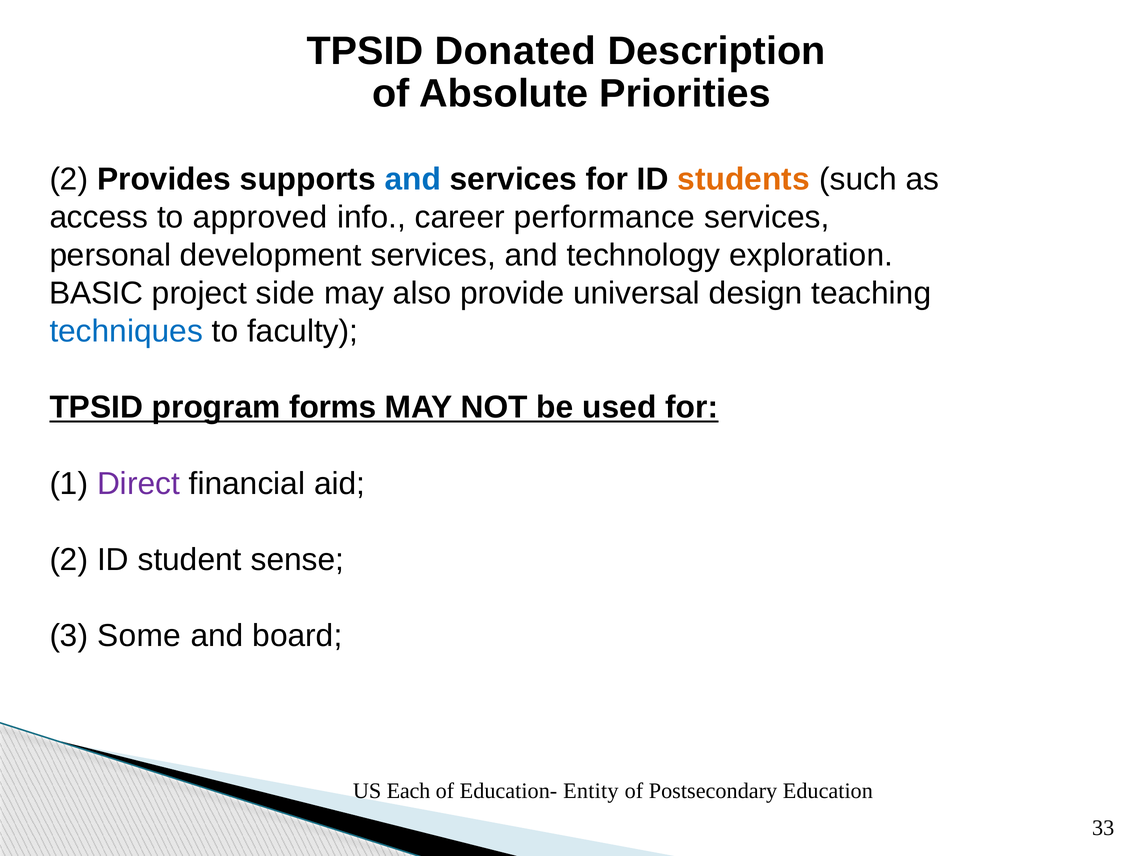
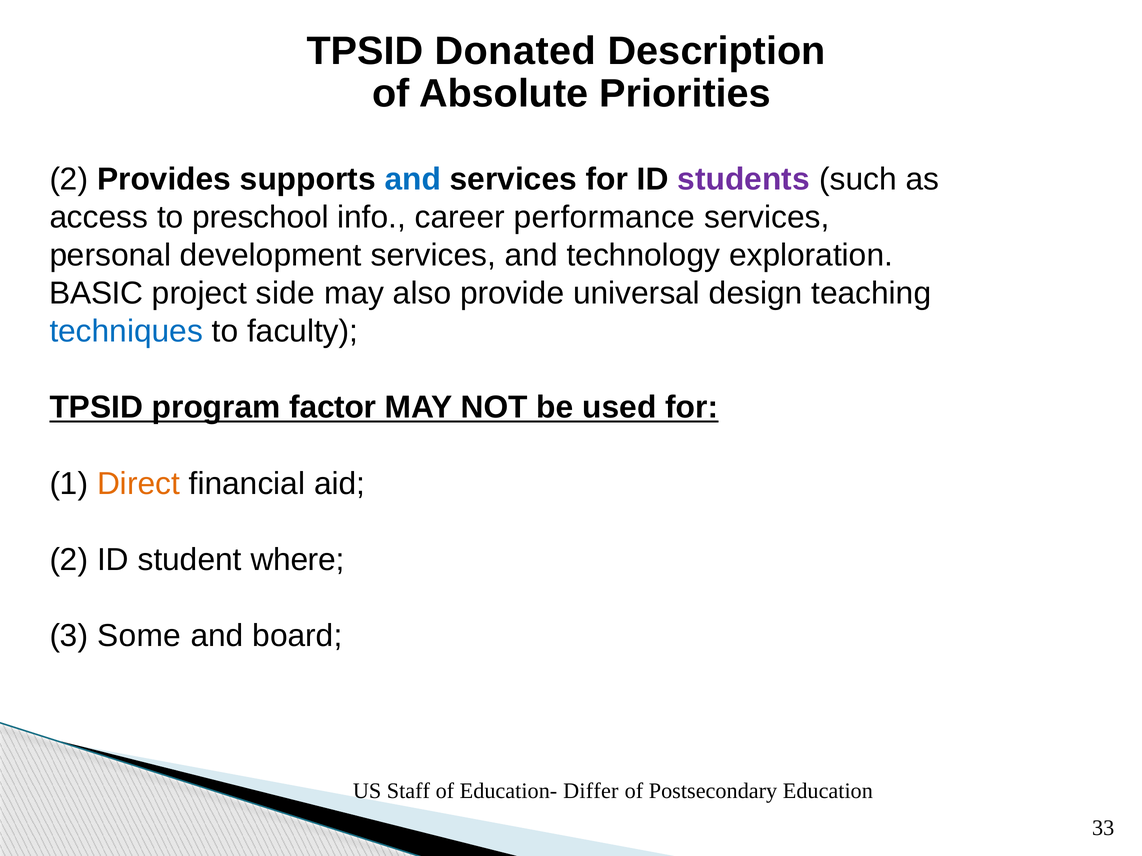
students colour: orange -> purple (744, 179)
approved: approved -> preschool (260, 217)
forms: forms -> factor (333, 408)
Direct colour: purple -> orange (138, 484)
sense: sense -> where (298, 560)
Each: Each -> Staff (408, 792)
Entity: Entity -> Differ (591, 792)
